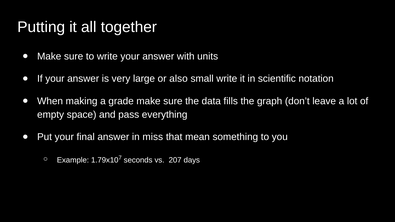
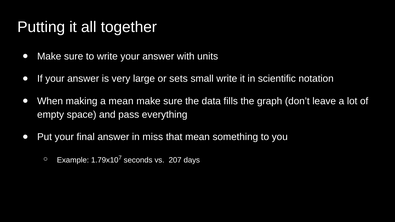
also: also -> sets (178, 79)
a grade: grade -> mean (121, 101)
